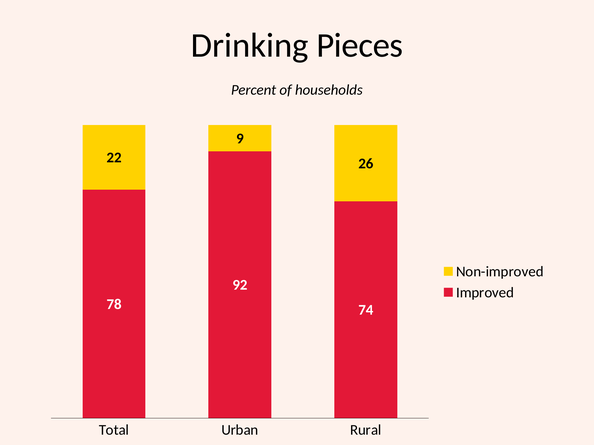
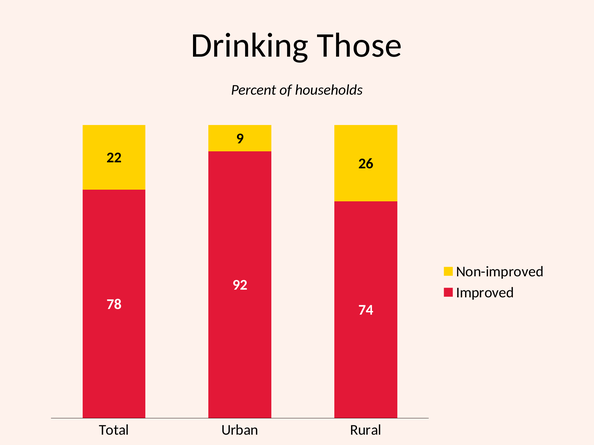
Pieces: Pieces -> Those (359, 45)
